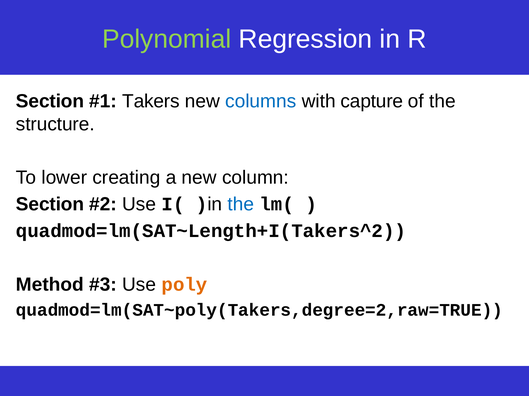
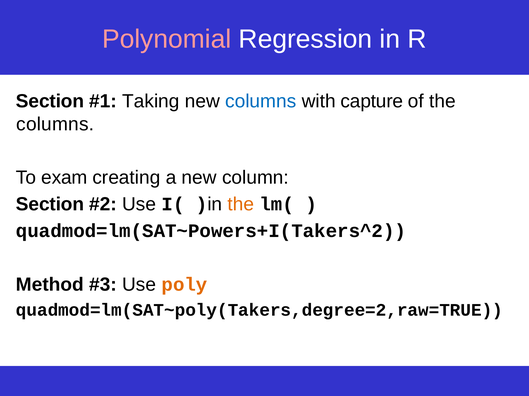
Polynomial colour: light green -> pink (167, 39)
Takers: Takers -> Taking (151, 101)
structure: structure -> columns (55, 124)
lower: lower -> exam (64, 178)
the colour: blue -> orange (241, 205)
quadmod=lm(SAT~Length+I(Takers^2: quadmod=lm(SAT~Length+I(Takers^2 -> quadmod=lm(SAT~Powers+I(Takers^2 (211, 231)
